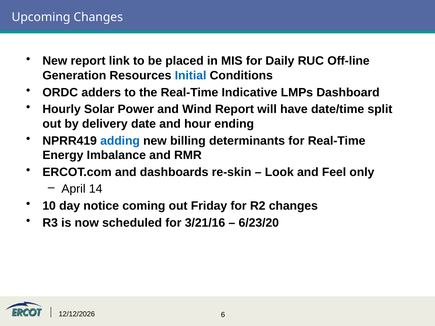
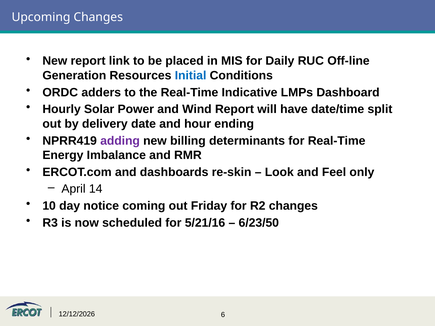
adding colour: blue -> purple (120, 141)
3/21/16: 3/21/16 -> 5/21/16 (205, 223)
6/23/20: 6/23/20 -> 6/23/50 (259, 223)
